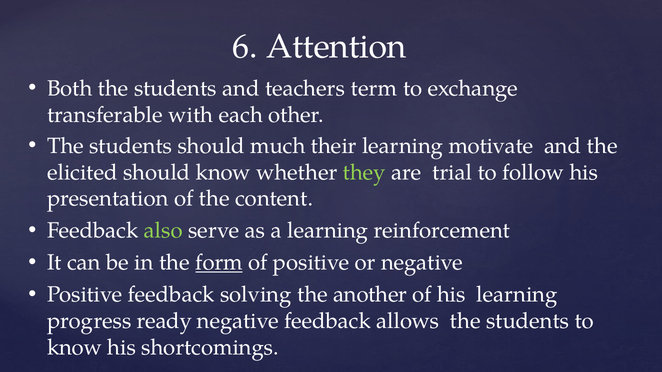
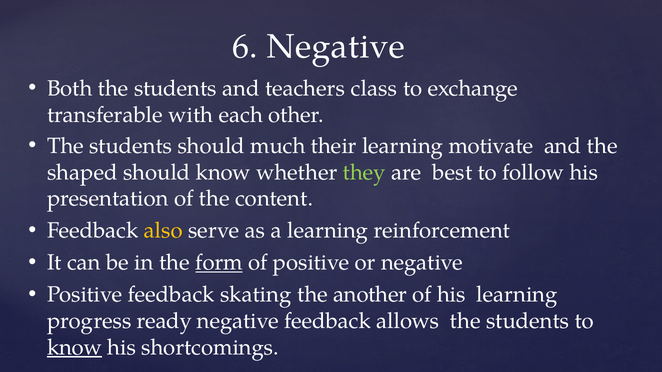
6 Attention: Attention -> Negative (336, 47)
term: term -> class (374, 88)
elicited: elicited -> shaped (82, 172)
trial: trial -> best (452, 172)
also colour: light green -> yellow (163, 231)
solving: solving -> skating (256, 295)
know underline: none -> present (75, 348)
